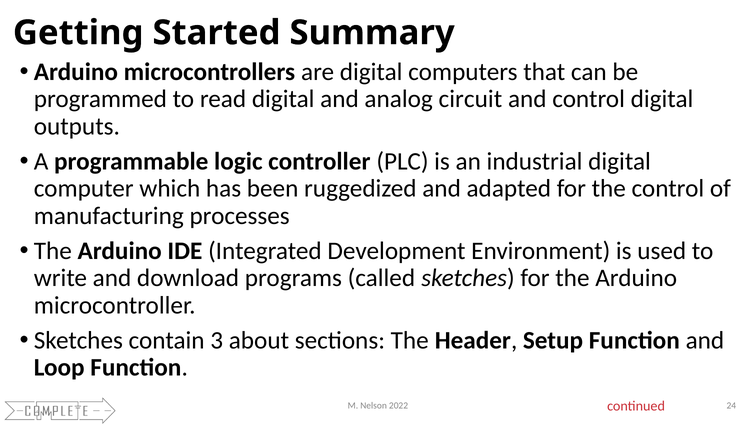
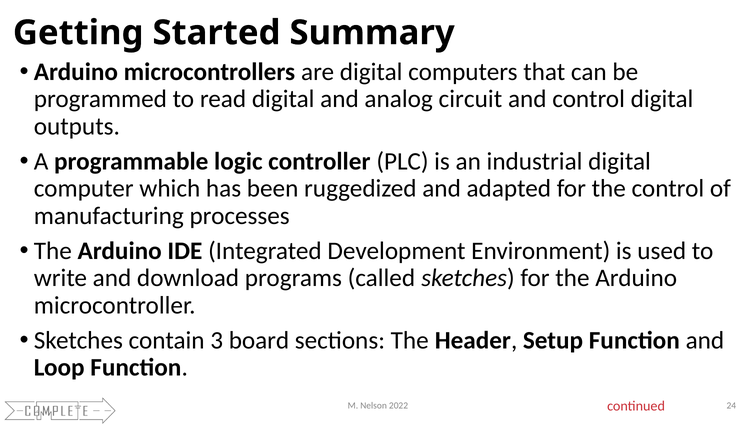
about: about -> board (259, 341)
